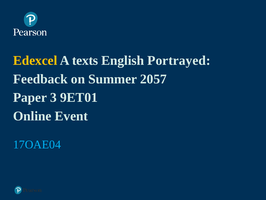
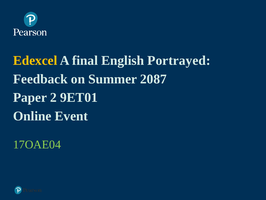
texts: texts -> final (85, 60)
2057: 2057 -> 2087 (153, 79)
3: 3 -> 2 (53, 97)
17OAE04 colour: light blue -> light green (37, 144)
